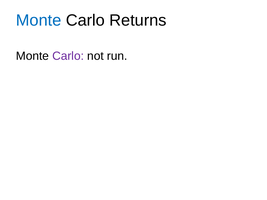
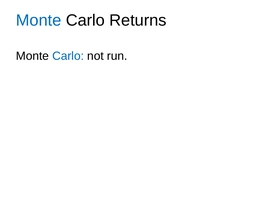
Carlo colour: purple -> blue (68, 56)
